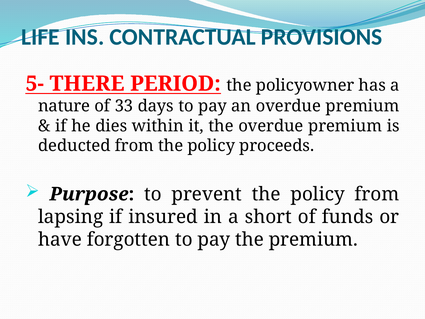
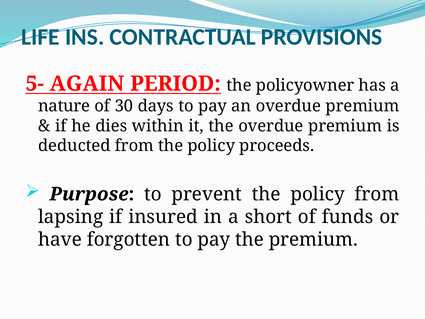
THERE: THERE -> AGAIN (87, 84)
33: 33 -> 30 (124, 106)
